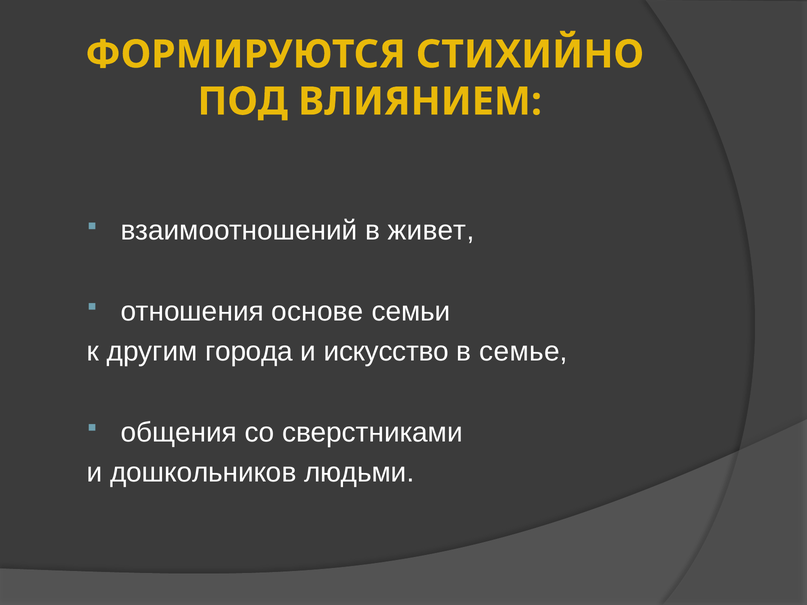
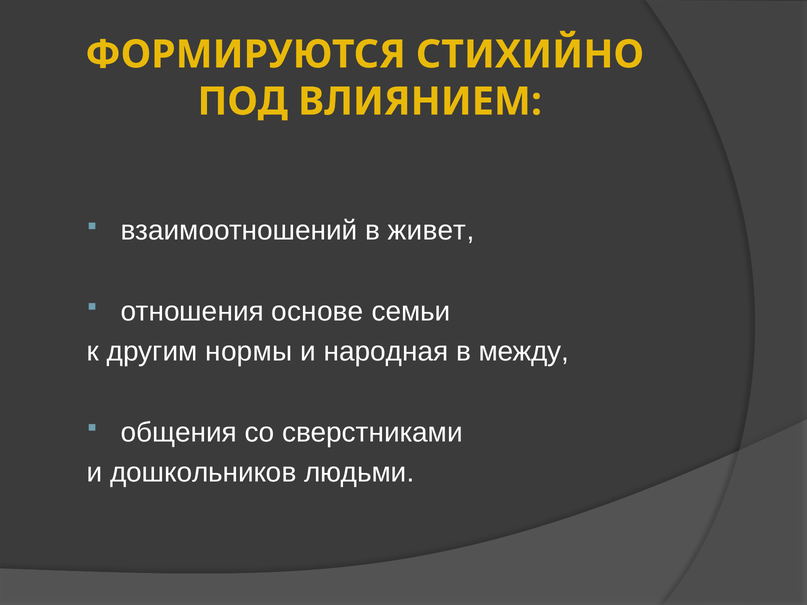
города: города -> нормы (249, 352)
искусство: искусство -> народная (386, 352)
семье: семье -> между (524, 352)
